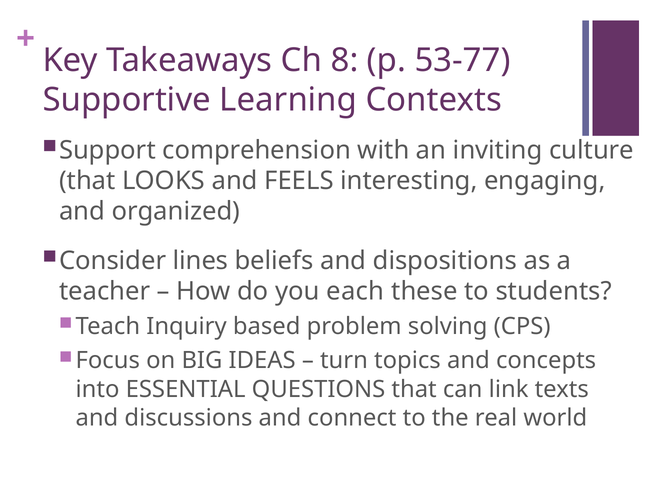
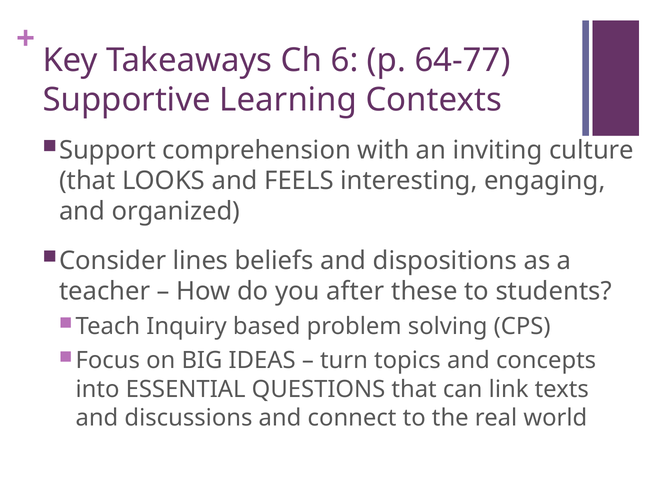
8: 8 -> 6 (345, 60)
53-77: 53-77 -> 64-77 (463, 60)
each: each -> after (355, 291)
